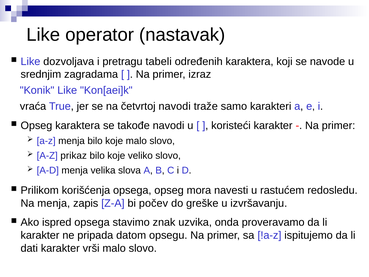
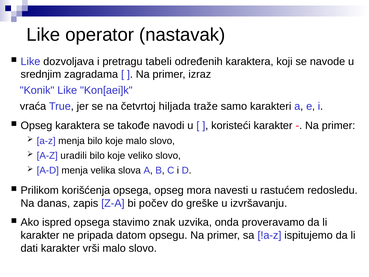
četvrtoj navodi: navodi -> hiljada (175, 106)
prikaz: prikaz -> uradili (74, 155)
Na menja: menja -> danas (54, 203)
